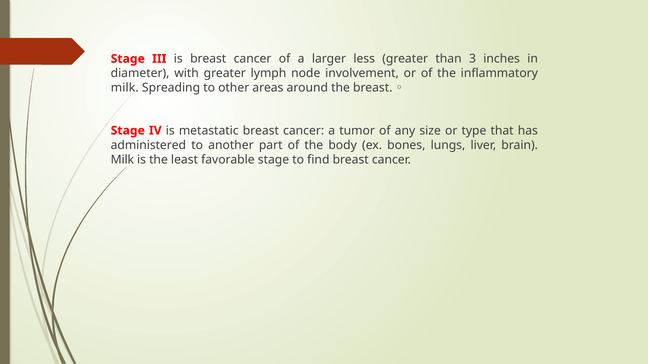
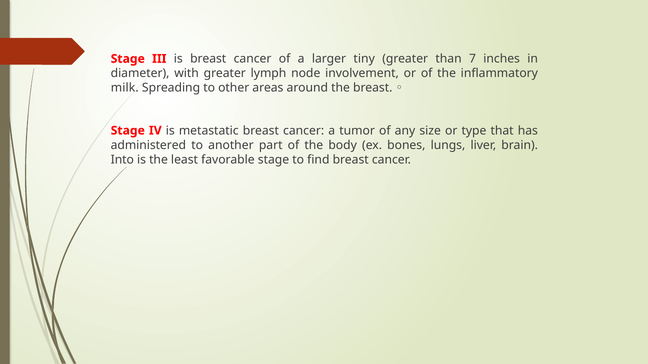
less: less -> tiny (364, 59)
3: 3 -> 7 (473, 59)
Milk: Milk -> Into (122, 160)
